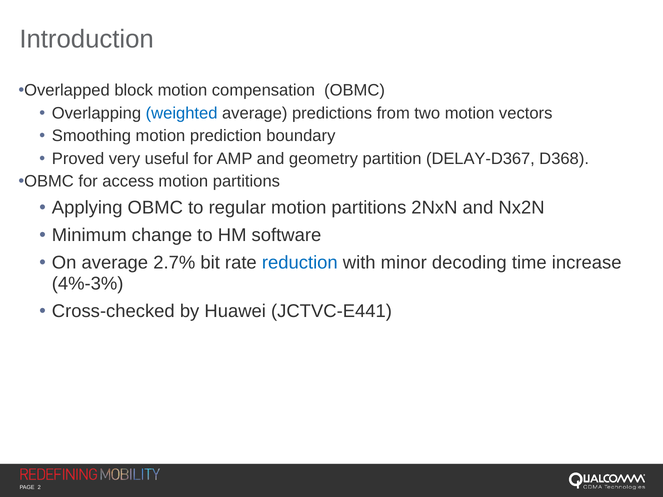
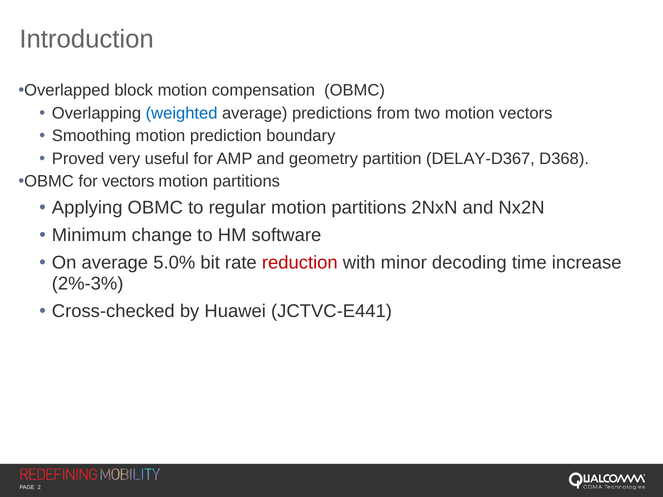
for access: access -> vectors (128, 182)
2.7%: 2.7% -> 5.0% (174, 263)
reduction colour: blue -> red (300, 263)
4%-3%: 4%-3% -> 2%-3% (88, 284)
